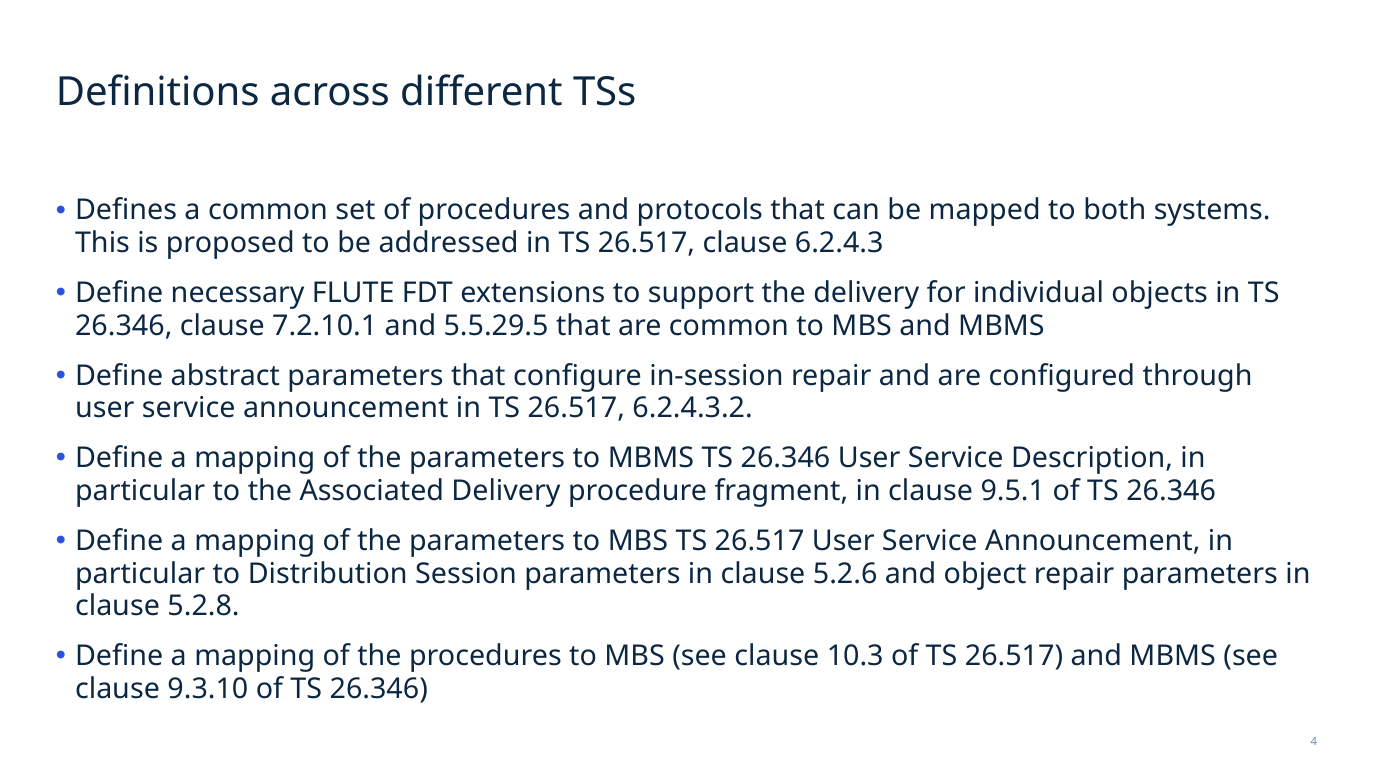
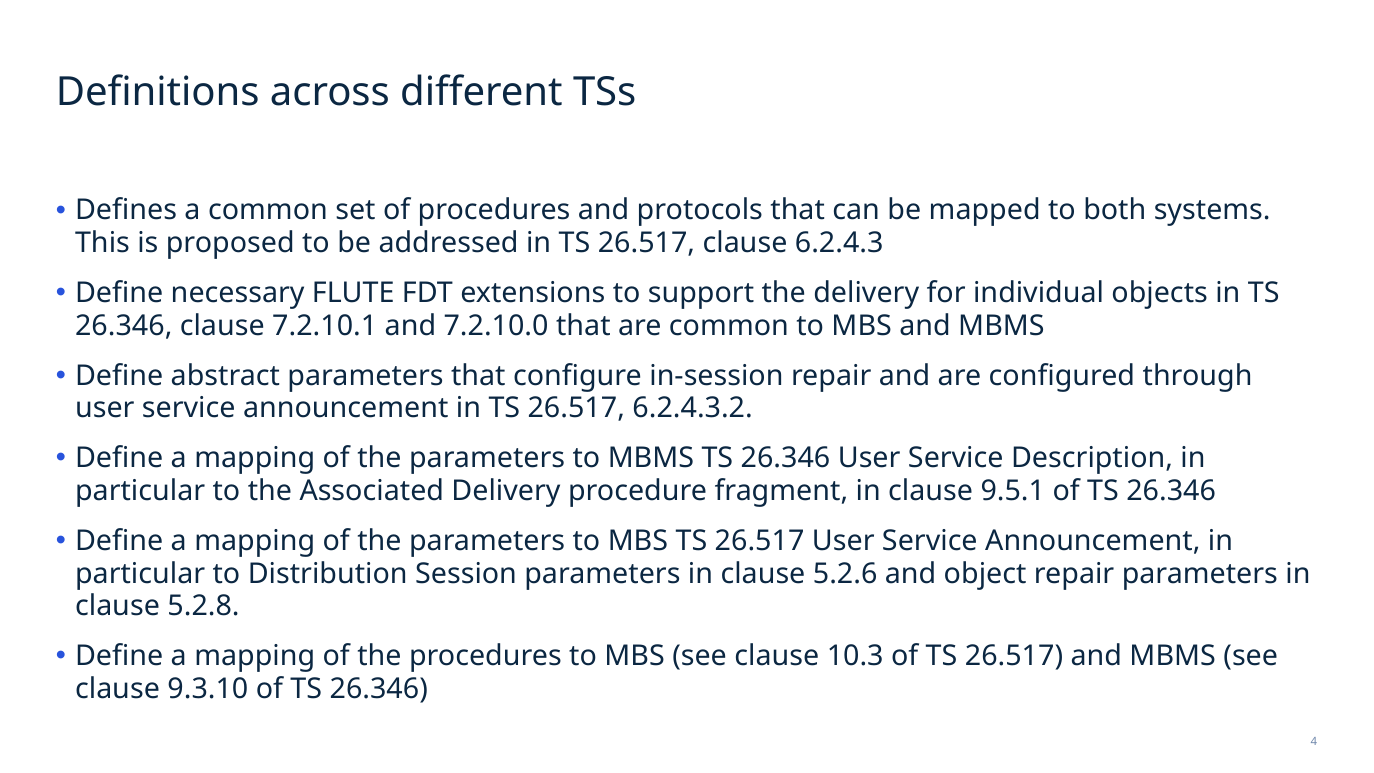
5.5.29.5: 5.5.29.5 -> 7.2.10.0 (496, 326)
